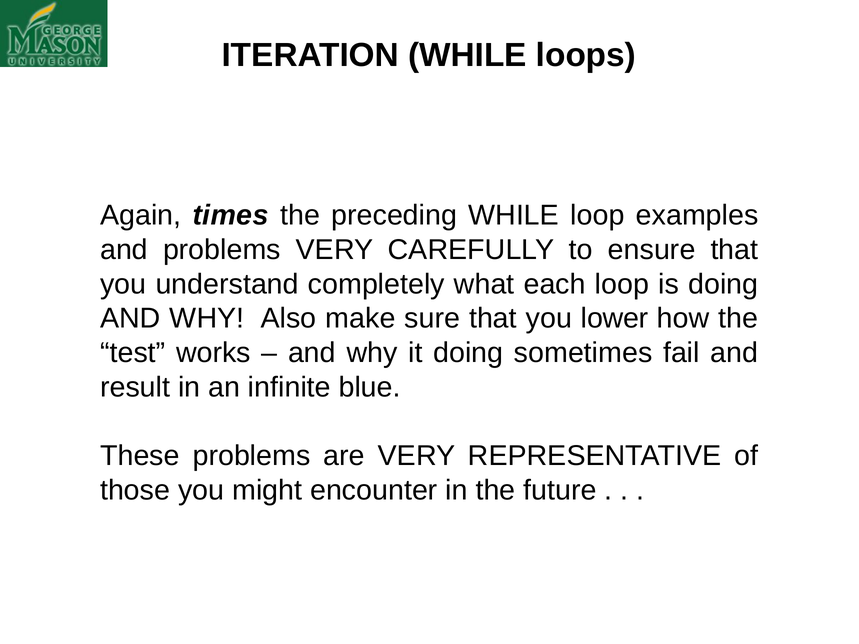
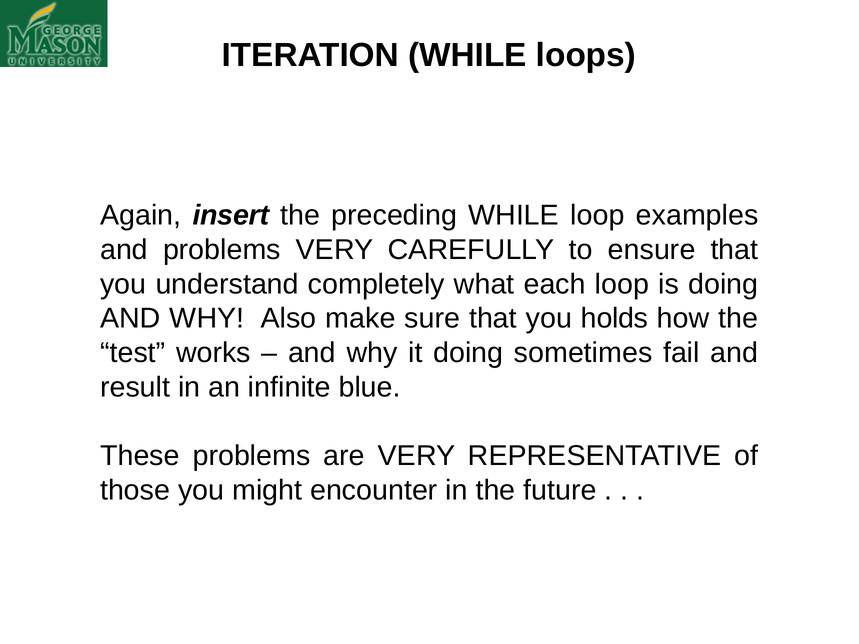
times: times -> insert (231, 215)
lower: lower -> holds (615, 319)
